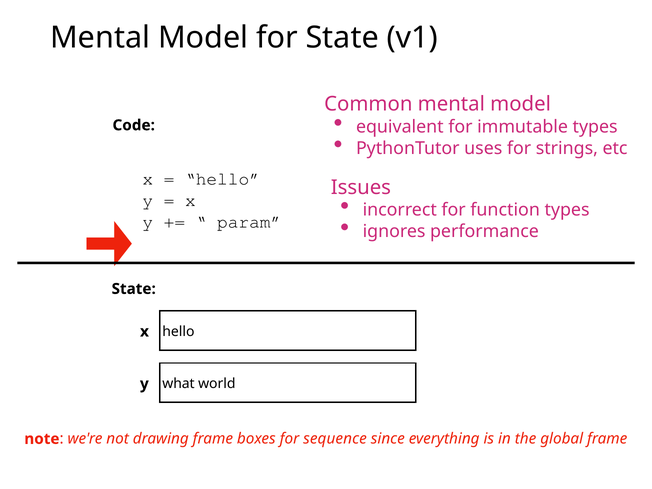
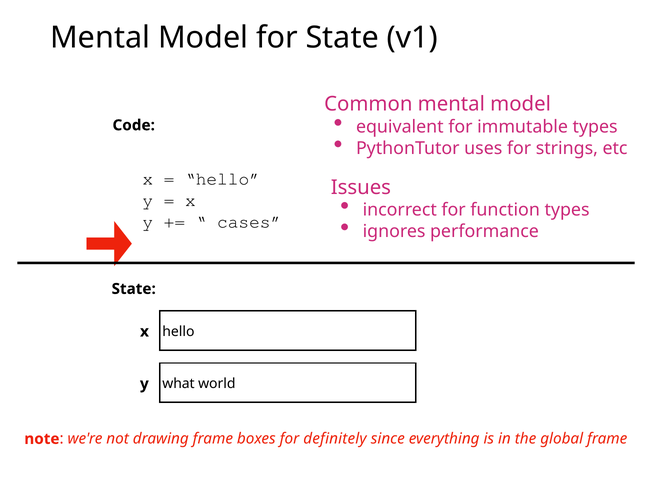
param: param -> cases (249, 222)
sequence: sequence -> definitely (335, 439)
